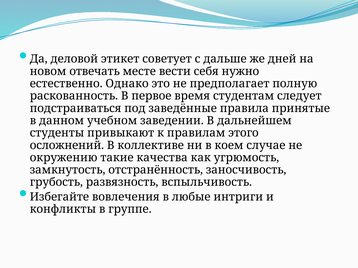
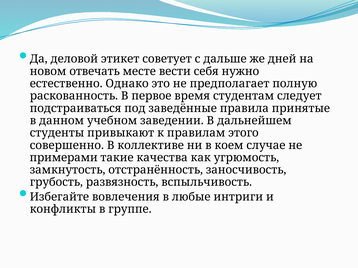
осложнений: осложнений -> совершенно (67, 146)
окружению: окружению -> примерами (64, 158)
